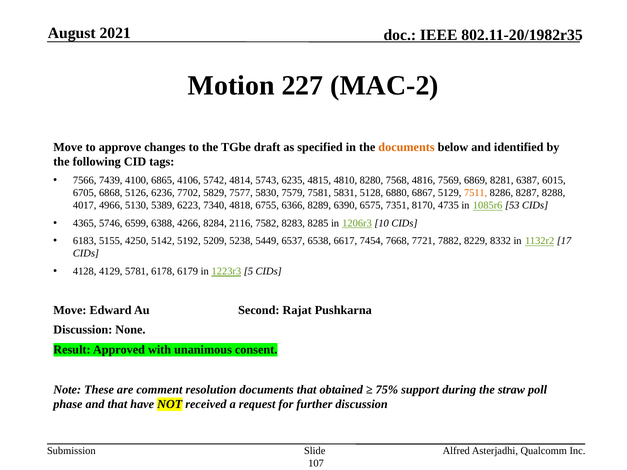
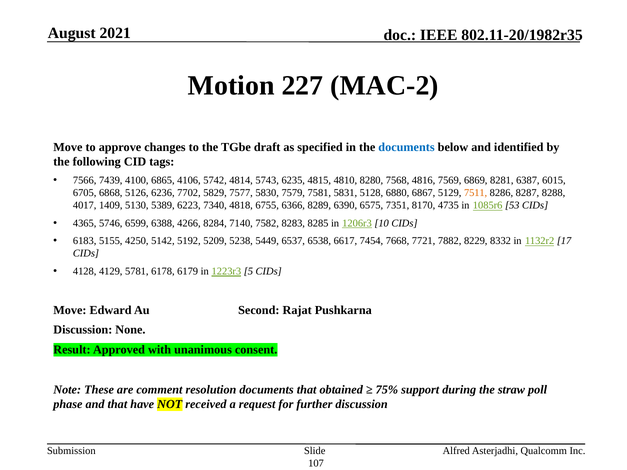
documents colour: orange -> blue (406, 147)
4966: 4966 -> 1409 (111, 206)
2116: 2116 -> 7140 (241, 223)
